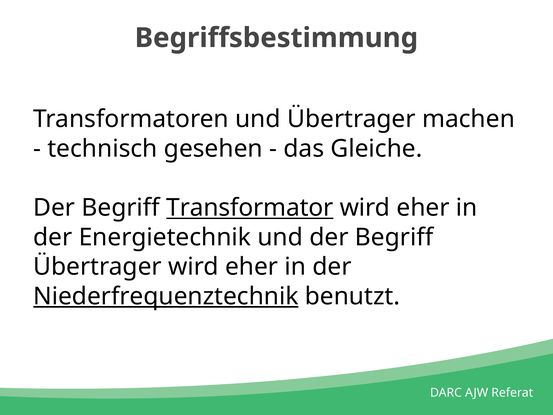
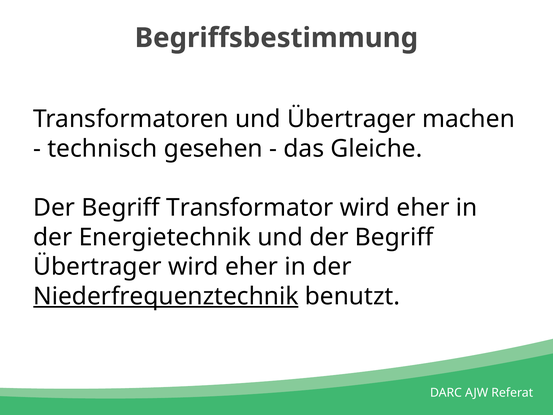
Transformator underline: present -> none (250, 208)
